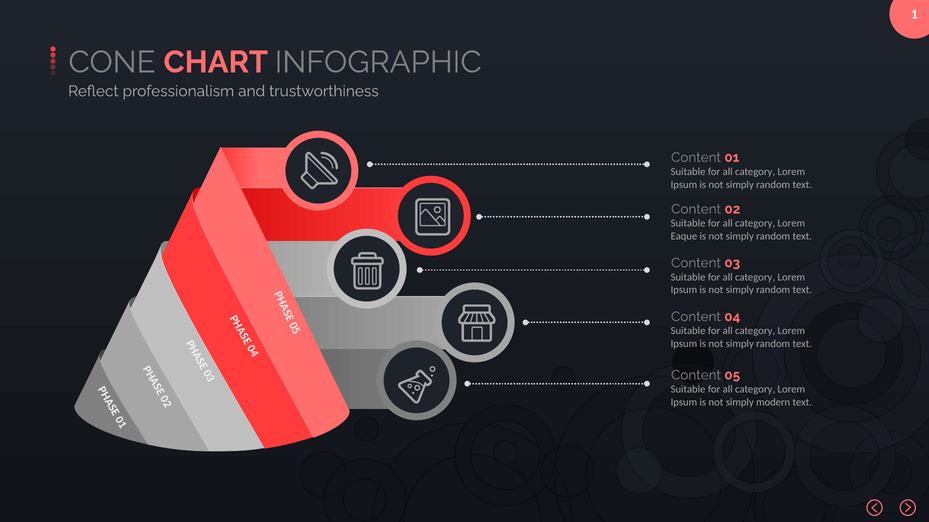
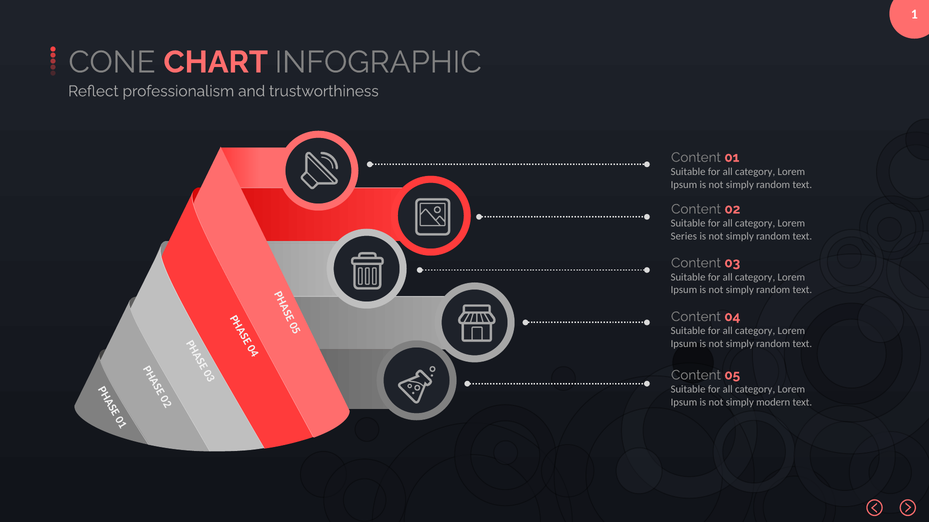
Eaque: Eaque -> Series (684, 236)
